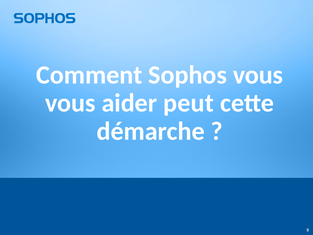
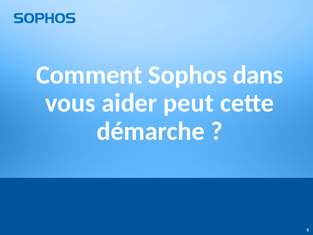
Sophos vous: vous -> dans (258, 75)
